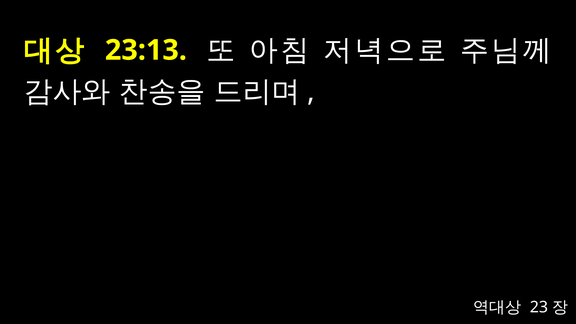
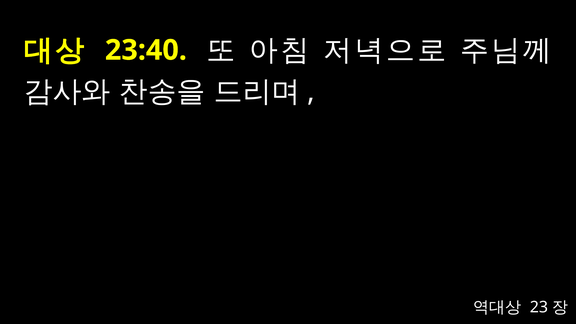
23:13: 23:13 -> 23:40 (146, 50)
